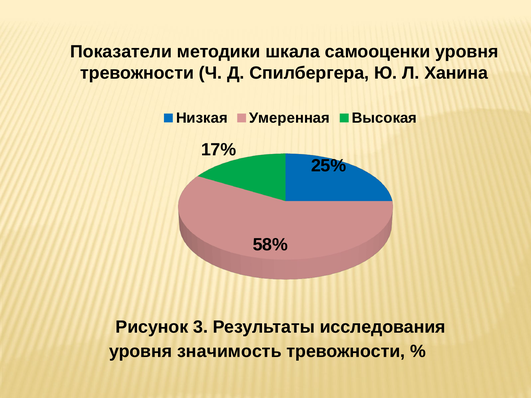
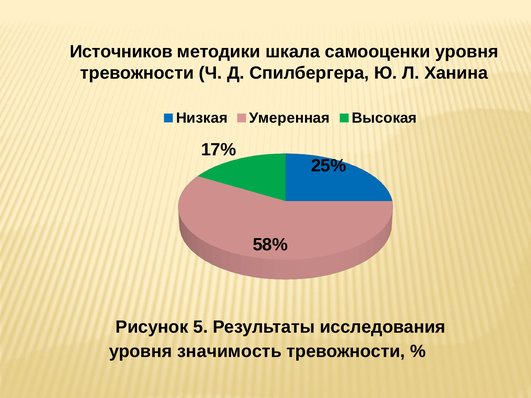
Показатели: Показатели -> Источников (121, 52)
3: 3 -> 5 (201, 327)
